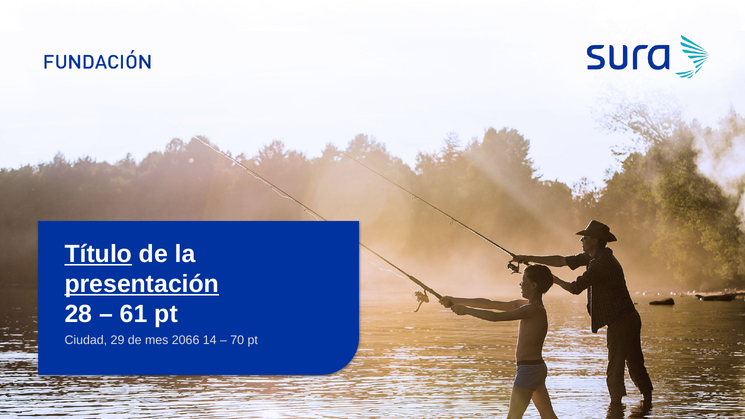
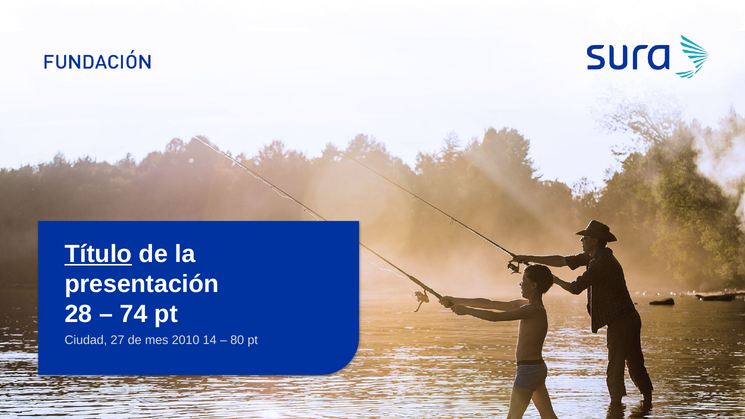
presentación underline: present -> none (142, 284)
61: 61 -> 74 (134, 314)
29: 29 -> 27 (118, 340)
2066: 2066 -> 2010 (186, 340)
70: 70 -> 80 (237, 340)
